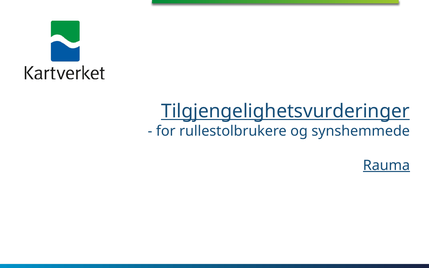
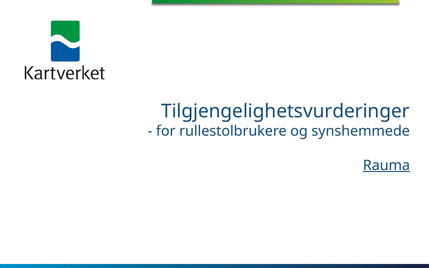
Tilgjengelighetsvurderinger underline: present -> none (285, 111)
